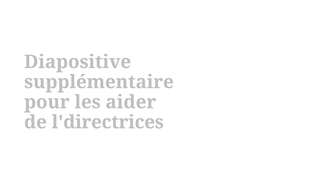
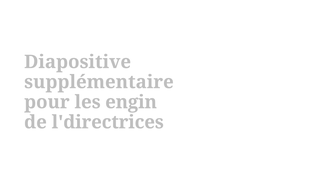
aider: aider -> engin (131, 102)
